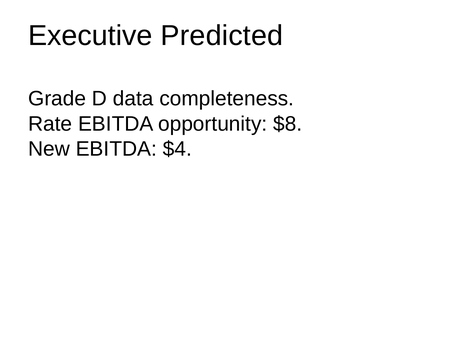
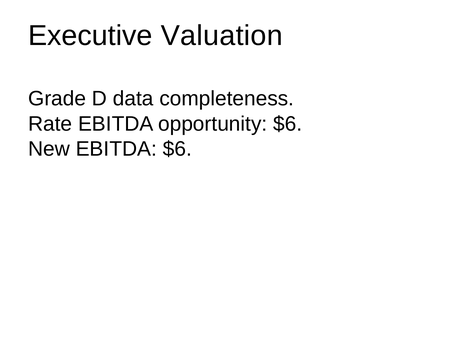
Predicted: Predicted -> Valuation (222, 36)
opportunity $8: $8 -> $6 (288, 124)
EBITDA $4: $4 -> $6 (177, 149)
